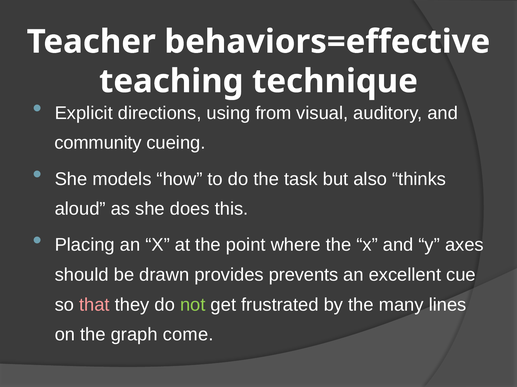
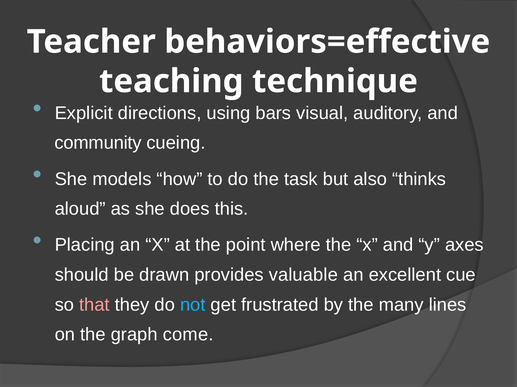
from: from -> bars (273, 113)
prevents: prevents -> valuable (303, 275)
not colour: light green -> light blue (193, 305)
